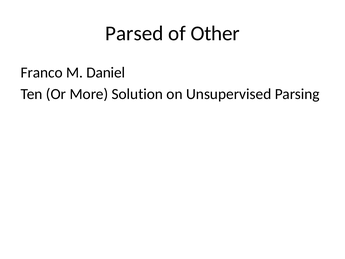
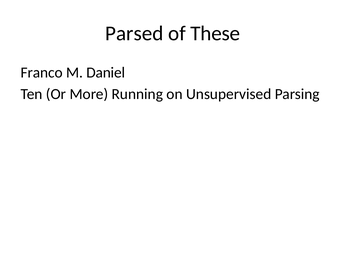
Other: Other -> These (215, 33)
Solution: Solution -> Running (137, 94)
